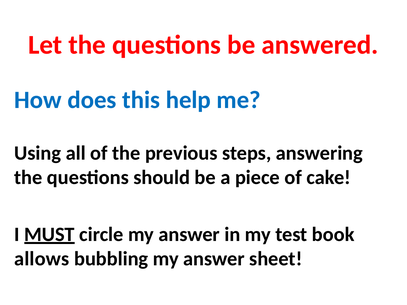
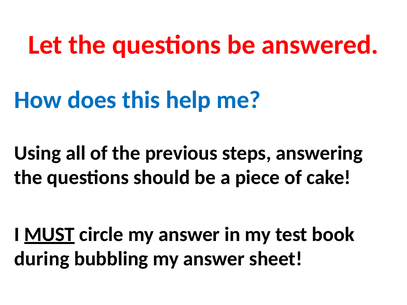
allows: allows -> during (42, 259)
